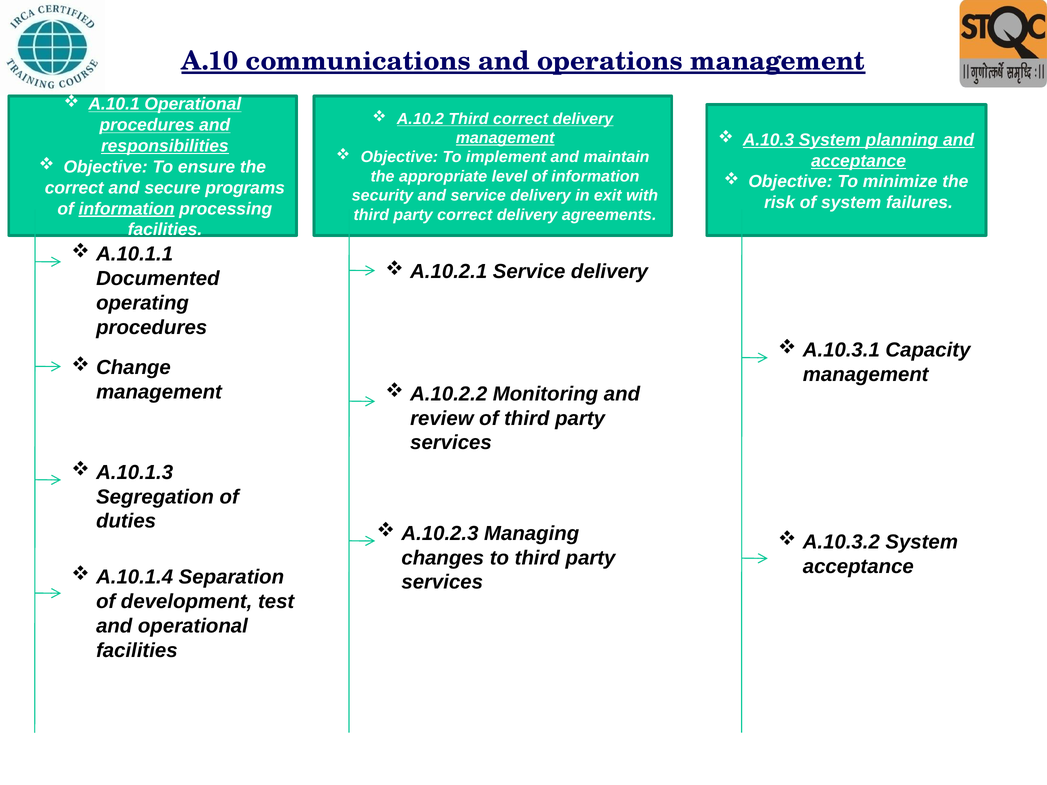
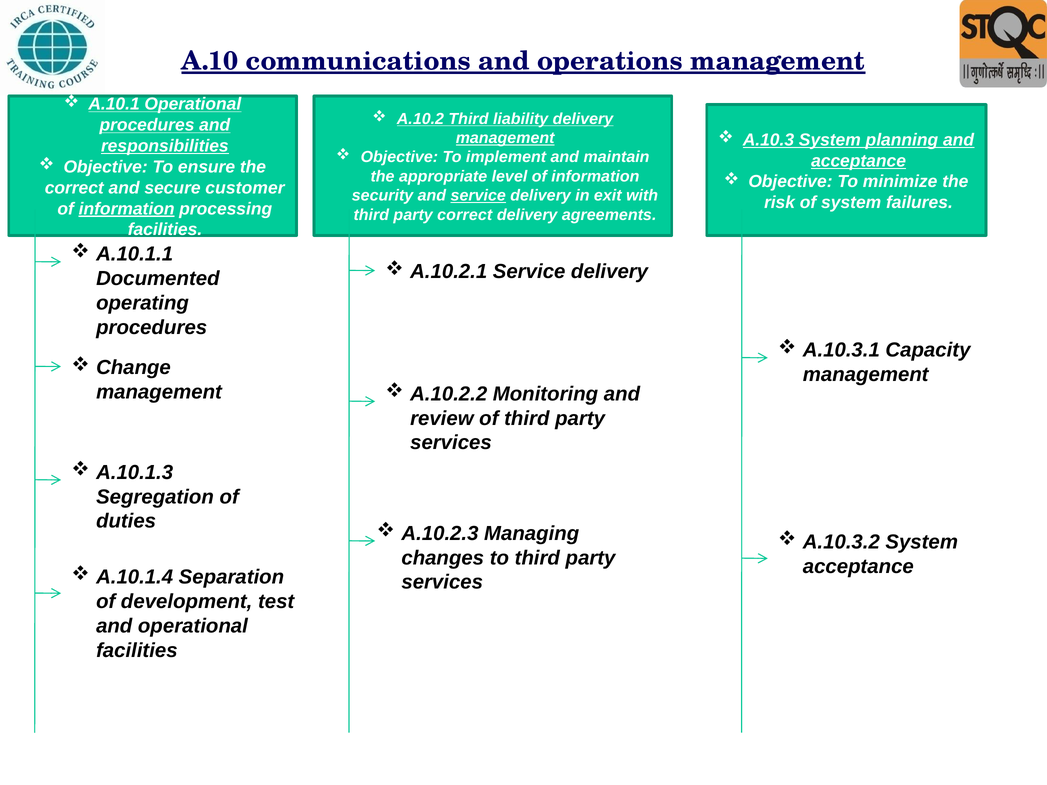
Third correct: correct -> liability (521, 119)
programs: programs -> customer (245, 188)
service underline: none -> present (478, 196)
